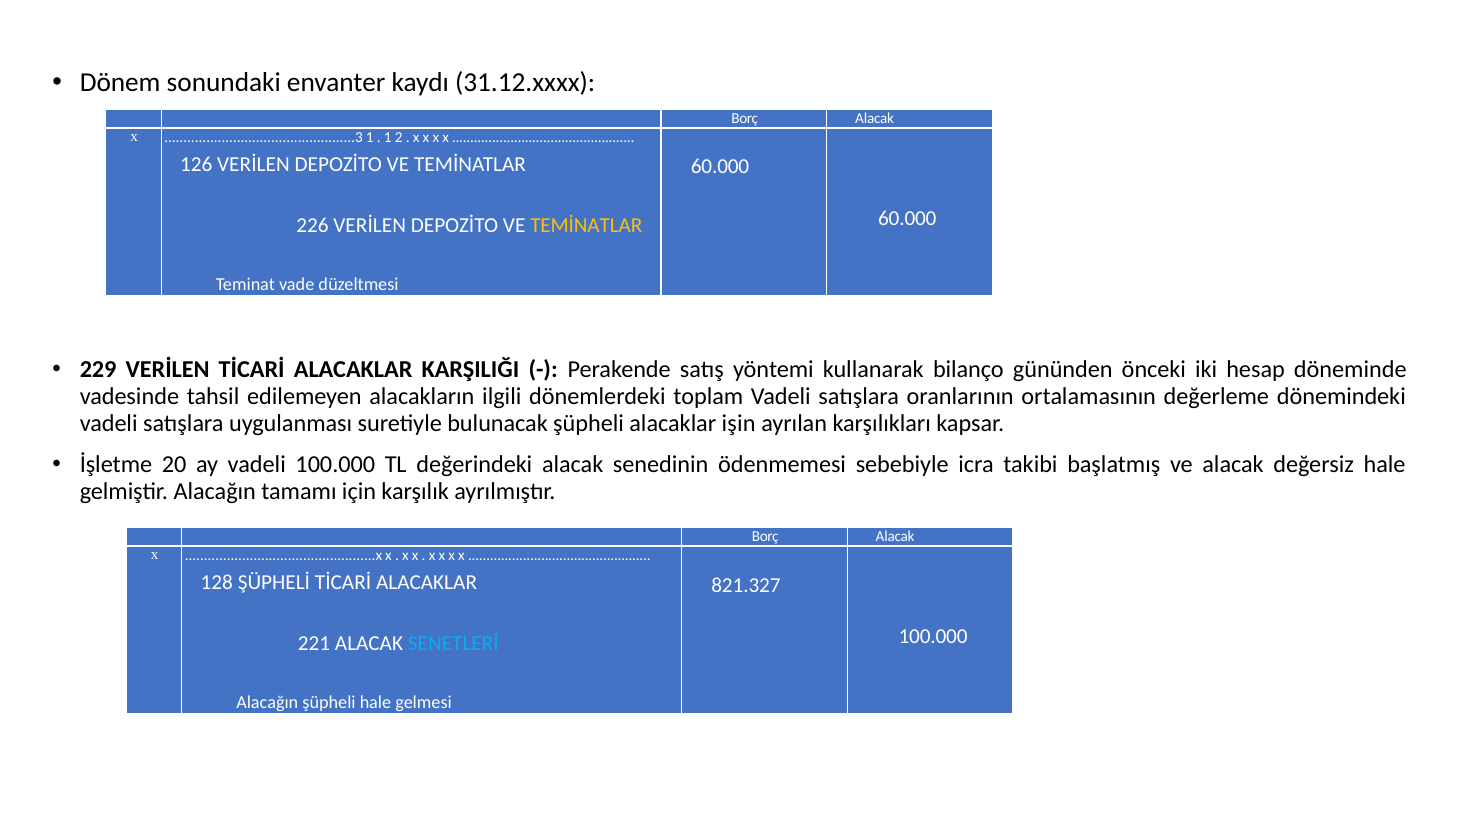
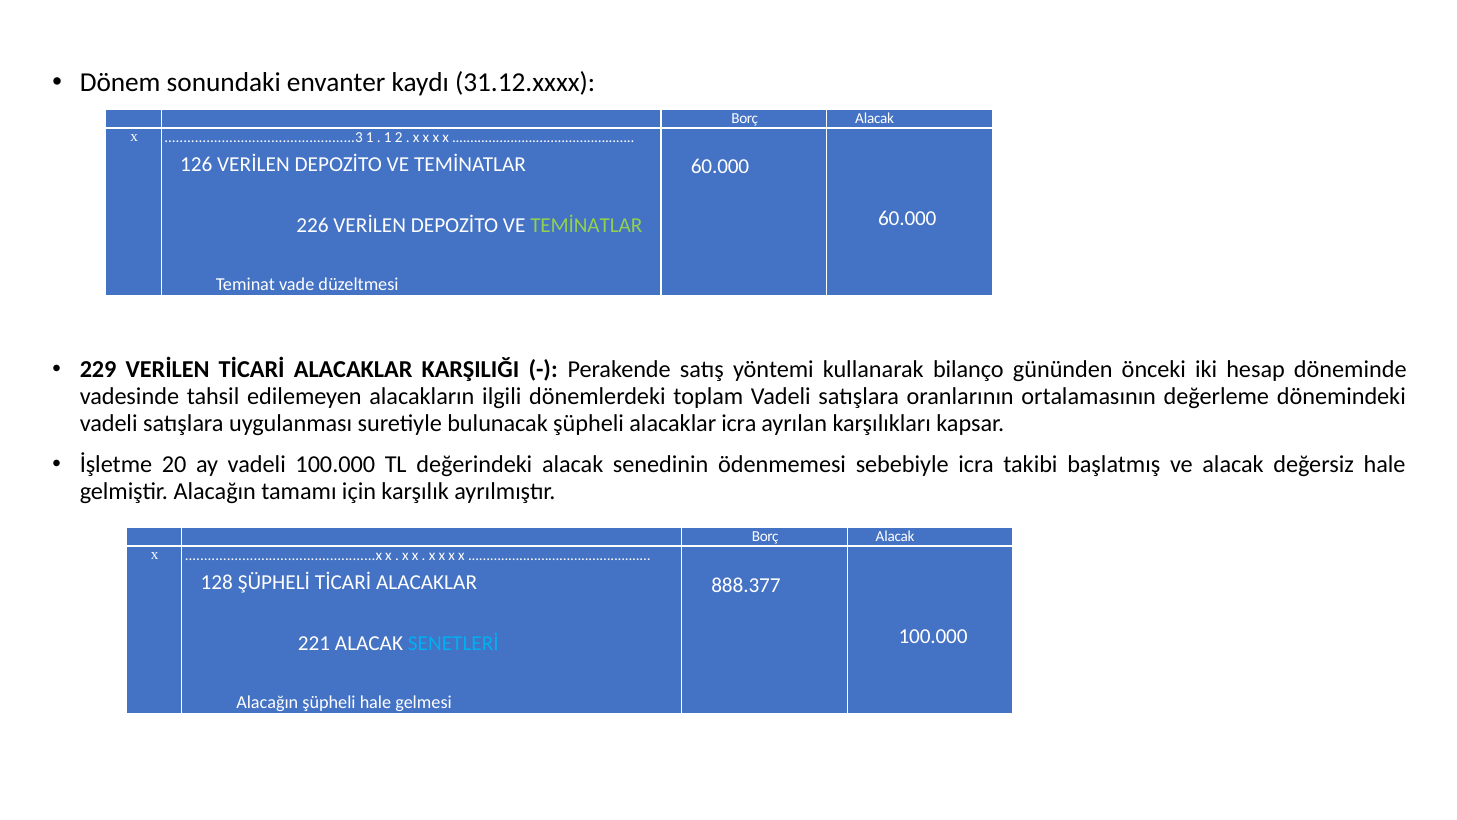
TEMİNATLAR colour: yellow -> light green (586, 225)
alacaklar işin: işin -> icra (739, 423)
821.327: 821.327 -> 888.377 (746, 585)
